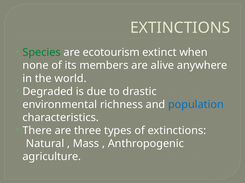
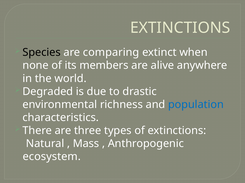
Species colour: green -> black (42, 53)
ecotourism: ecotourism -> comparing (111, 53)
agriculture: agriculture -> ecosystem (52, 157)
